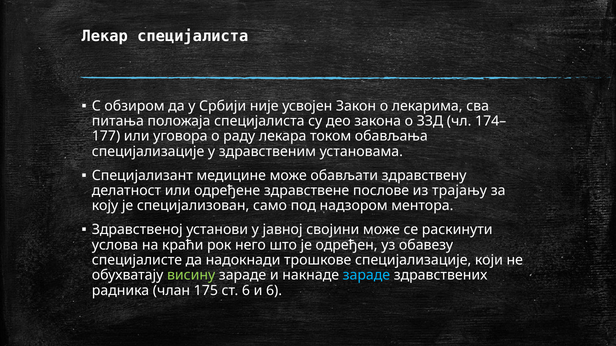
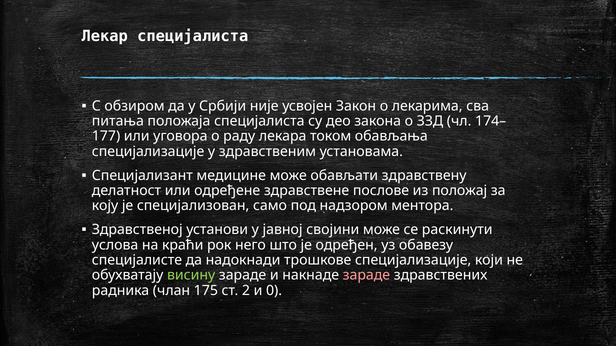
трајању: трајању -> положај (460, 191)
зараде colour: light blue -> pink (366, 276)
ст 6: 6 -> 2 (246, 291)
и 6: 6 -> 0 (274, 291)
